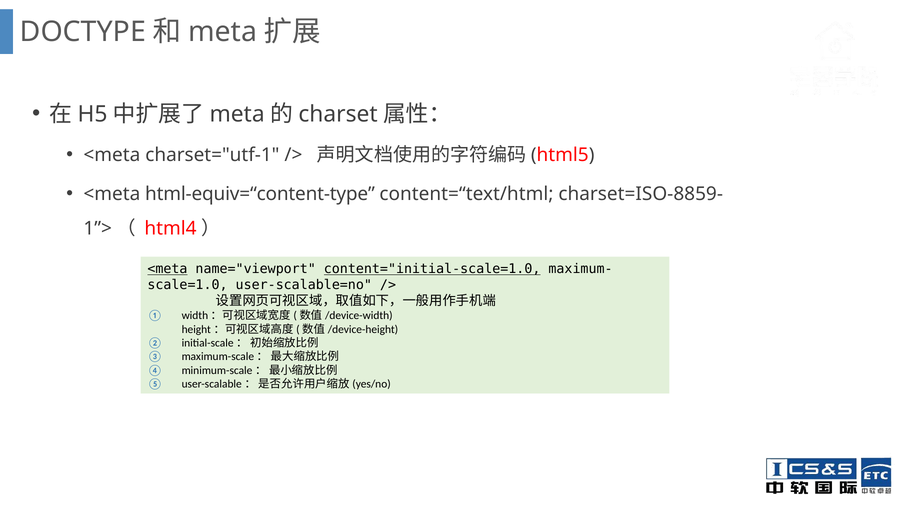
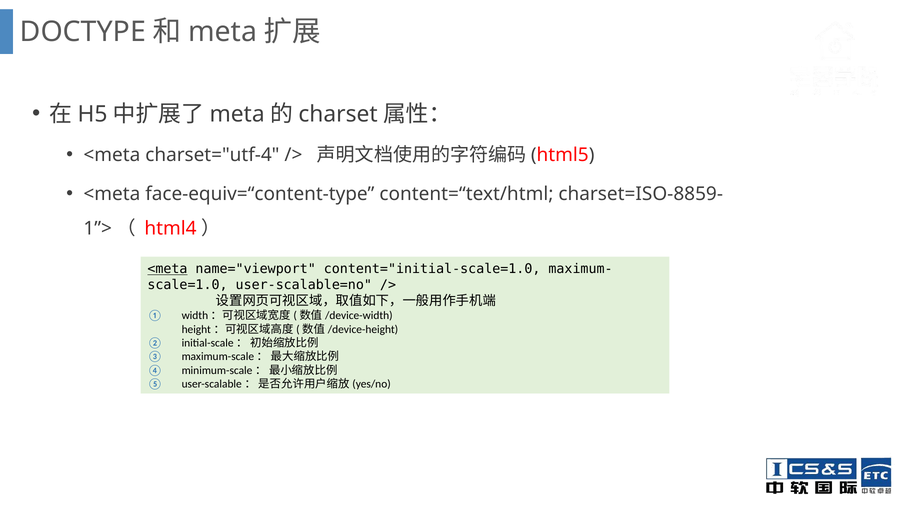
charset="utf-1: charset="utf-1 -> charset="utf-4 (212, 155)
html-equiv=“content-type: html-equiv=“content-type -> face-equiv=“content-type (260, 194)
content="initial-scale=1.0 underline: present -> none (432, 269)
